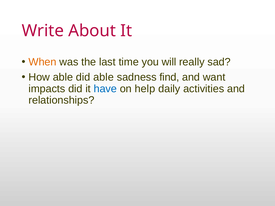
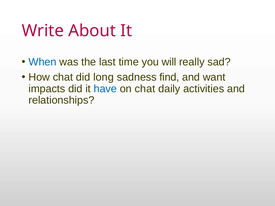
When colour: orange -> blue (42, 62)
How able: able -> chat (63, 77)
did able: able -> long (103, 77)
on help: help -> chat (145, 89)
